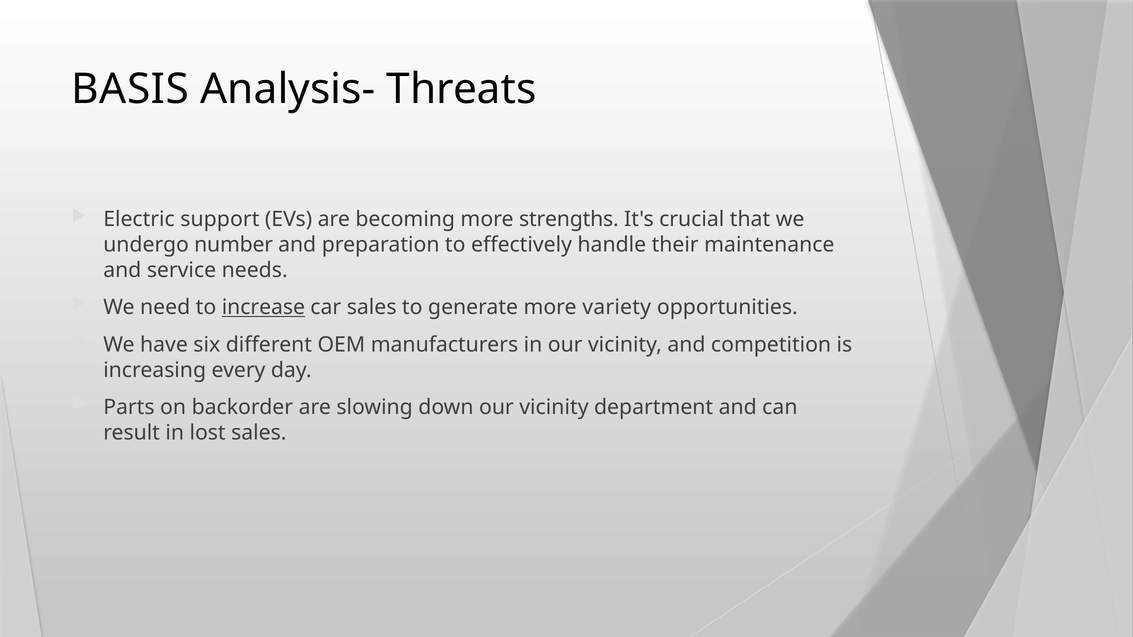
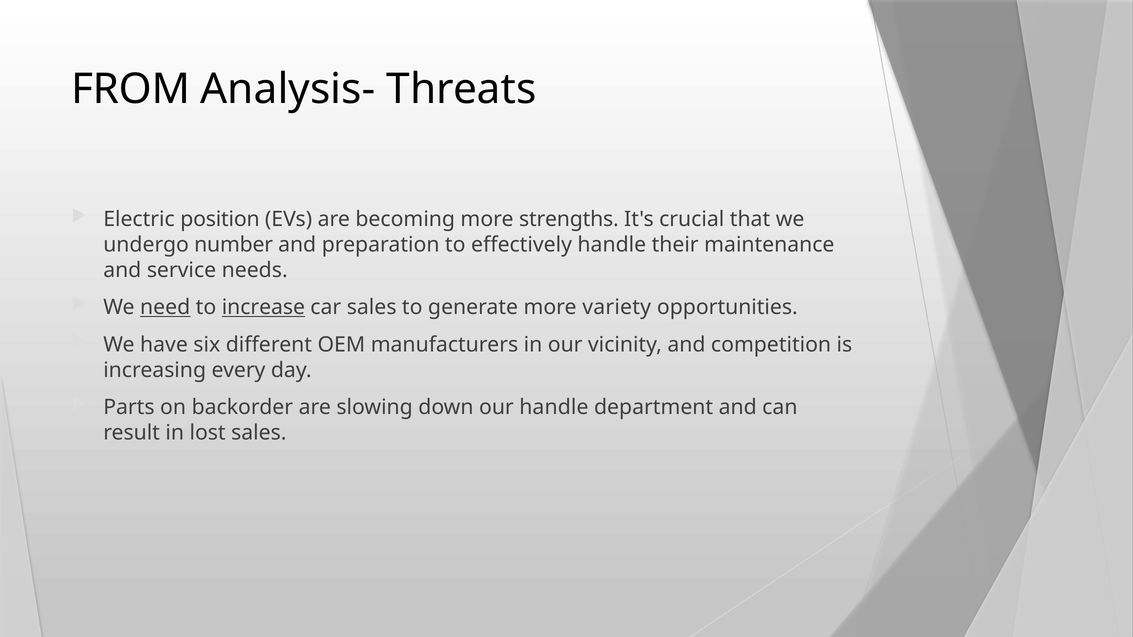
BASIS: BASIS -> FROM (131, 89)
support: support -> position (220, 219)
need underline: none -> present (165, 308)
down our vicinity: vicinity -> handle (554, 408)
